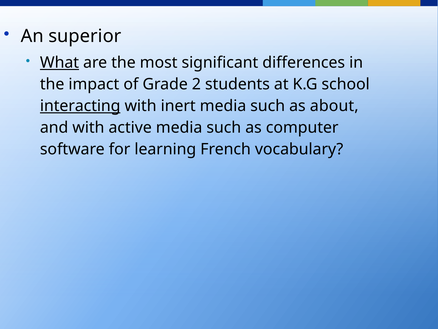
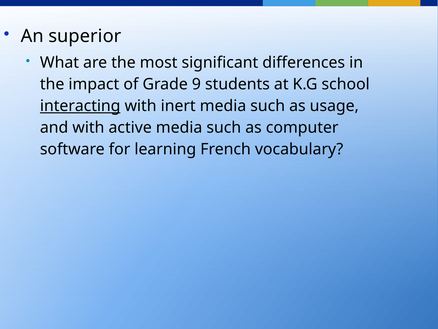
What underline: present -> none (60, 63)
2: 2 -> 9 (196, 84)
about: about -> usage (334, 106)
